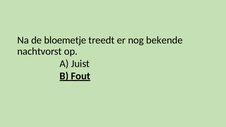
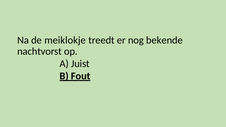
bloemetje: bloemetje -> meiklokje (65, 40)
